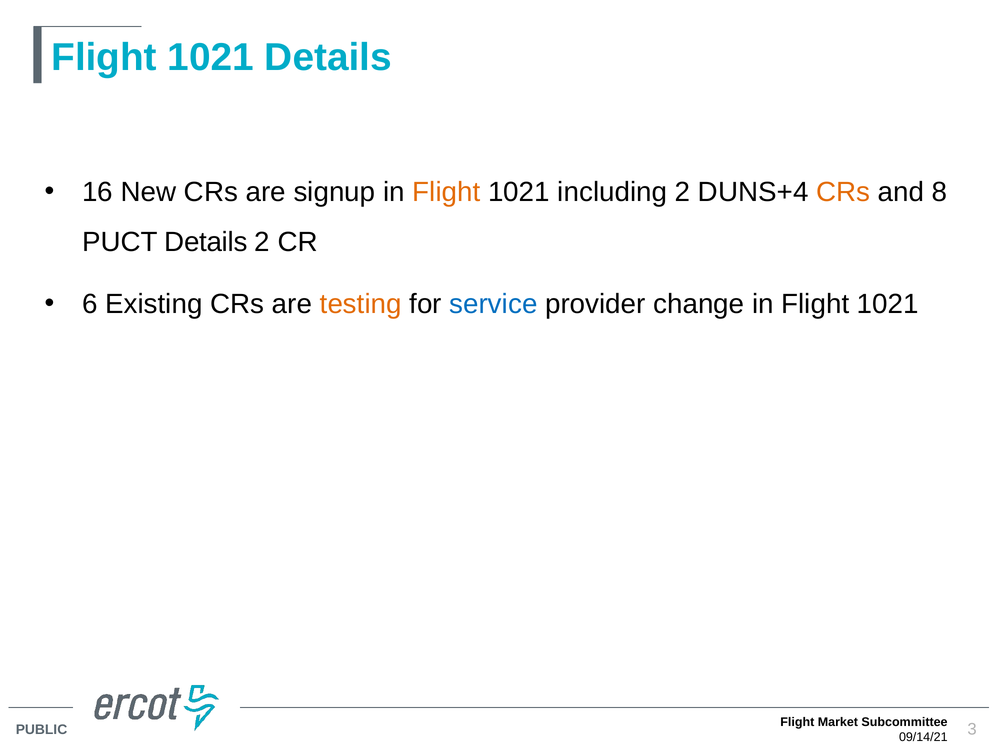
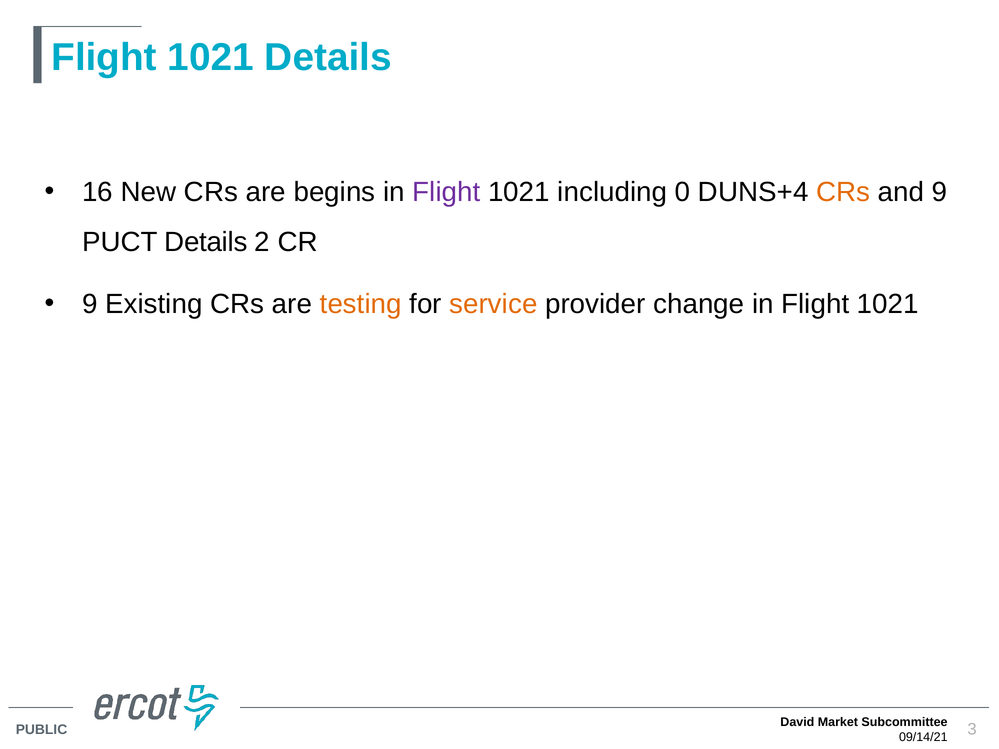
signup: signup -> begins (334, 192)
Flight colour: orange -> purple (446, 192)
including 2: 2 -> 0 (683, 192)
and 8: 8 -> 9 (940, 192)
6: 6 -> 9 (90, 304)
service colour: blue -> orange (493, 304)
Flight: Flight -> David (797, 722)
